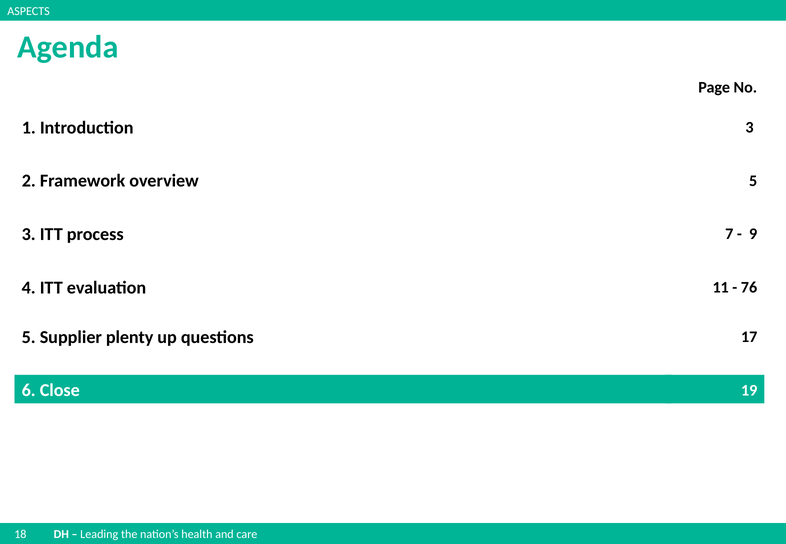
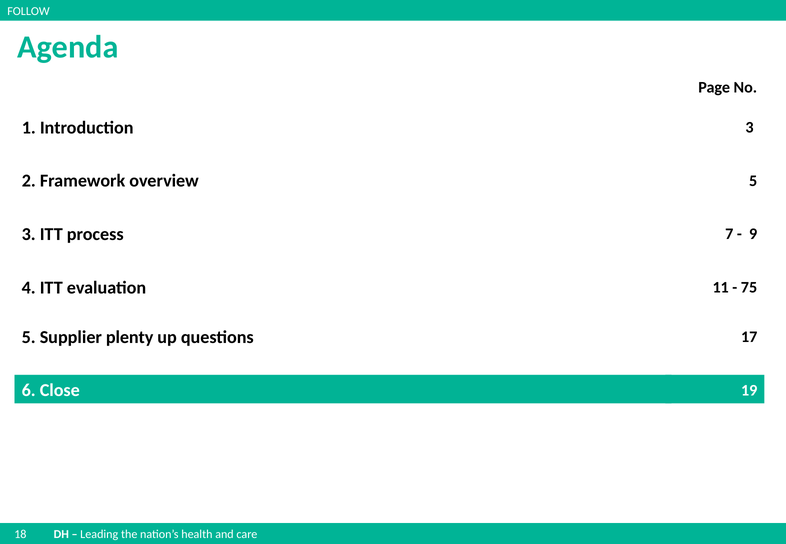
ASPECTS: ASPECTS -> FOLLOW (28, 11)
76: 76 -> 75 (749, 287)
